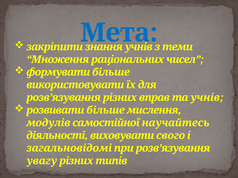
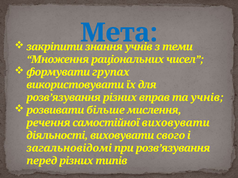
формувати більше: більше -> групах (111, 72)
модулів: модулів -> речення (48, 123)
самостійної научайтесь: научайтесь -> виховувати (176, 123)
увагу: увагу -> перед (42, 161)
